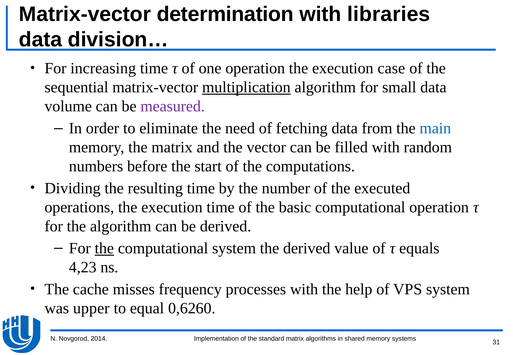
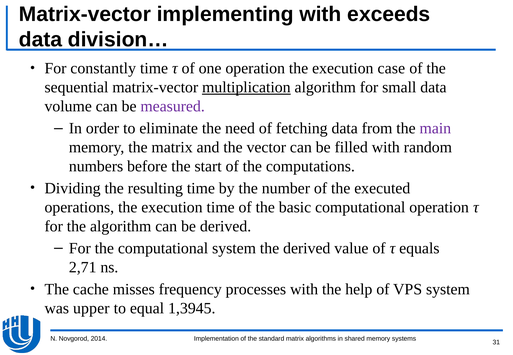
determination: determination -> implementing (225, 14)
libraries: libraries -> exceeds (389, 14)
increasing: increasing -> constantly (103, 68)
main colour: blue -> purple (435, 128)
the underline: present -> none (104, 248)
4,23: 4,23 -> 2,71 (83, 267)
0,6260: 0,6260 -> 1,3945 (192, 308)
